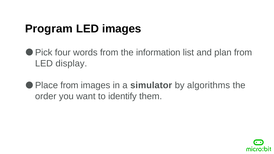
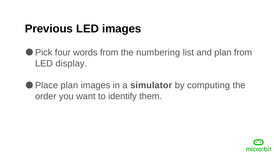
Program: Program -> Previous (49, 29)
information: information -> numbering (158, 52)
Place from: from -> plan (69, 85)
algorithms: algorithms -> computing (209, 85)
